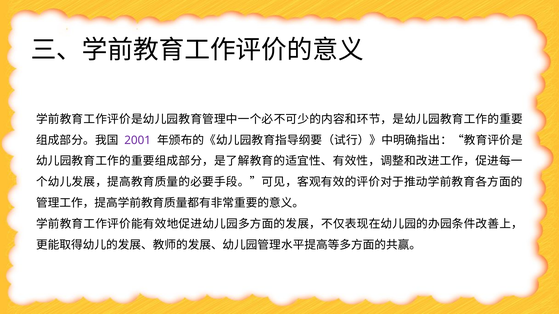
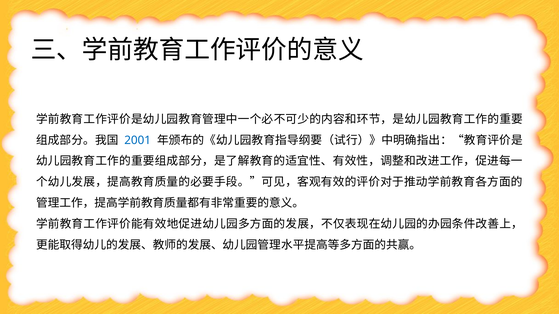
2001 colour: purple -> blue (138, 140)
